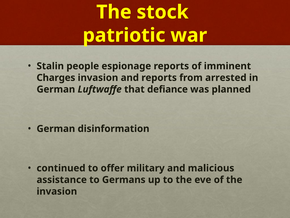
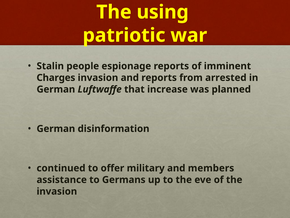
stock: stock -> using (163, 12)
defiance: defiance -> increase (167, 89)
malicious: malicious -> members (211, 168)
